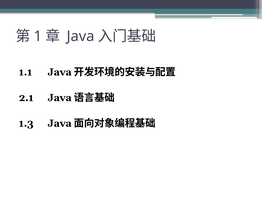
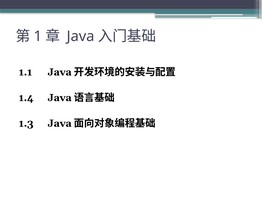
2.1: 2.1 -> 1.4 (26, 97)
